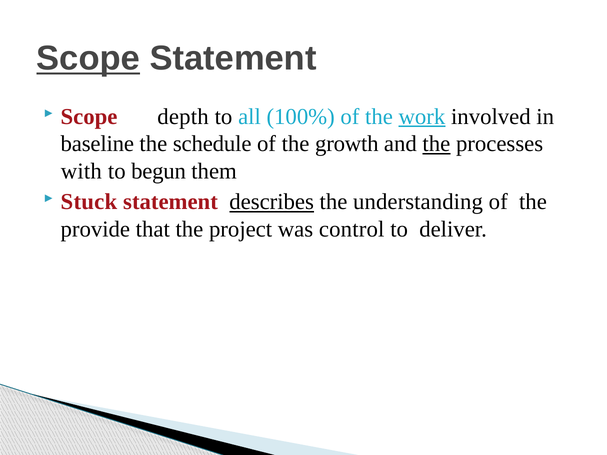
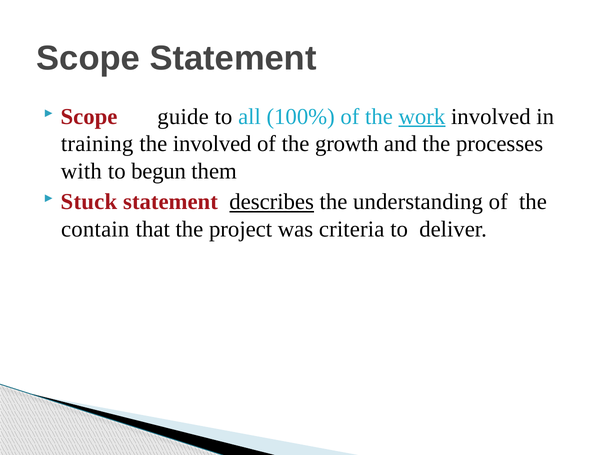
Scope underline: present -> none (88, 59)
depth: depth -> guide (183, 117)
baseline: baseline -> training (97, 144)
the schedule: schedule -> involved (212, 144)
the underline: present -> none (436, 144)
provide: provide -> contain (95, 229)
control: control -> criteria (352, 229)
